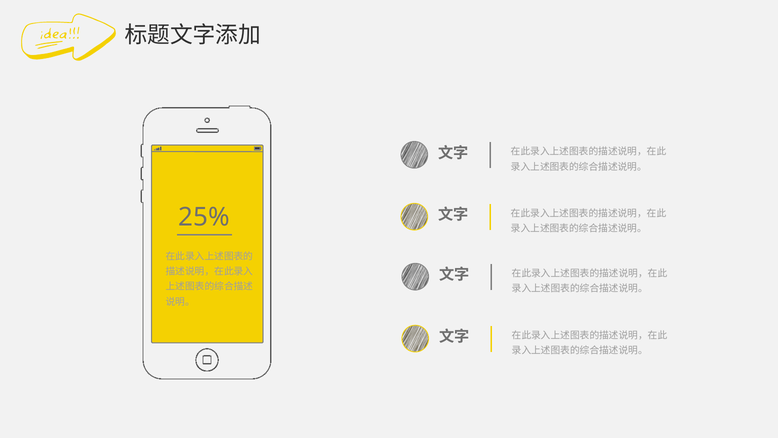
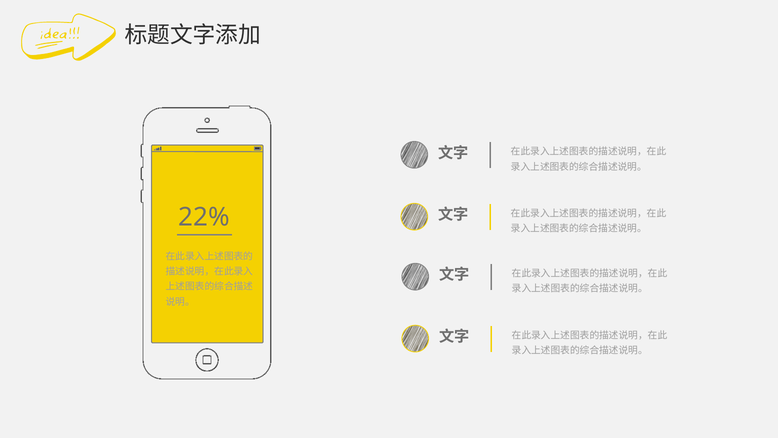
25%: 25% -> 22% (204, 217)
